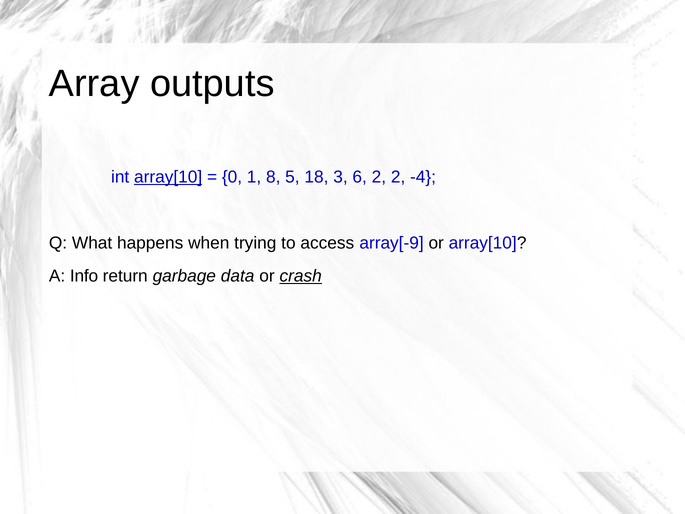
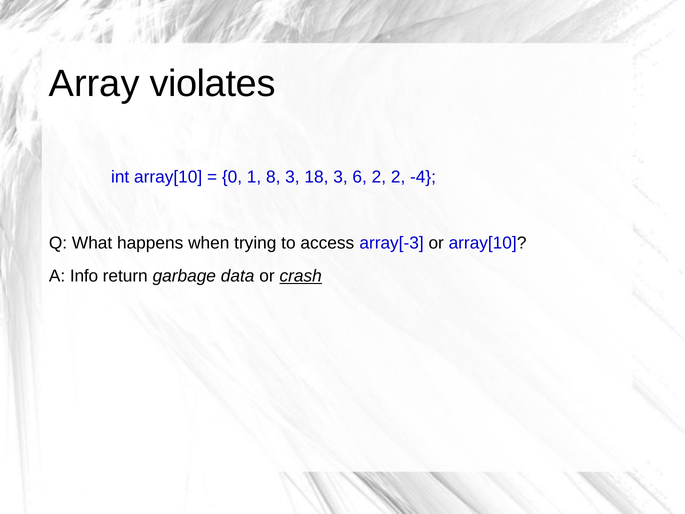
outputs: outputs -> violates (213, 84)
array[10 underline: present -> none (168, 177)
8 5: 5 -> 3 (292, 177)
array[-9: array[-9 -> array[-3 (392, 243)
